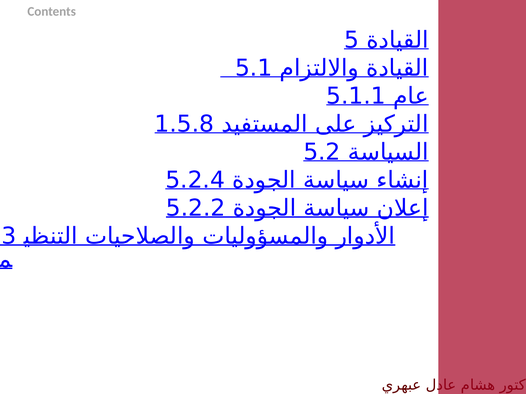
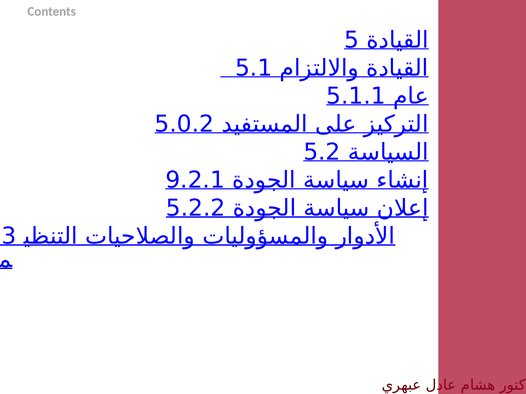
1.5.8: 1.5.8 -> 5.0.2 (184, 124)
5.2.4: 5.2.4 -> 9.2.1 (195, 180)
